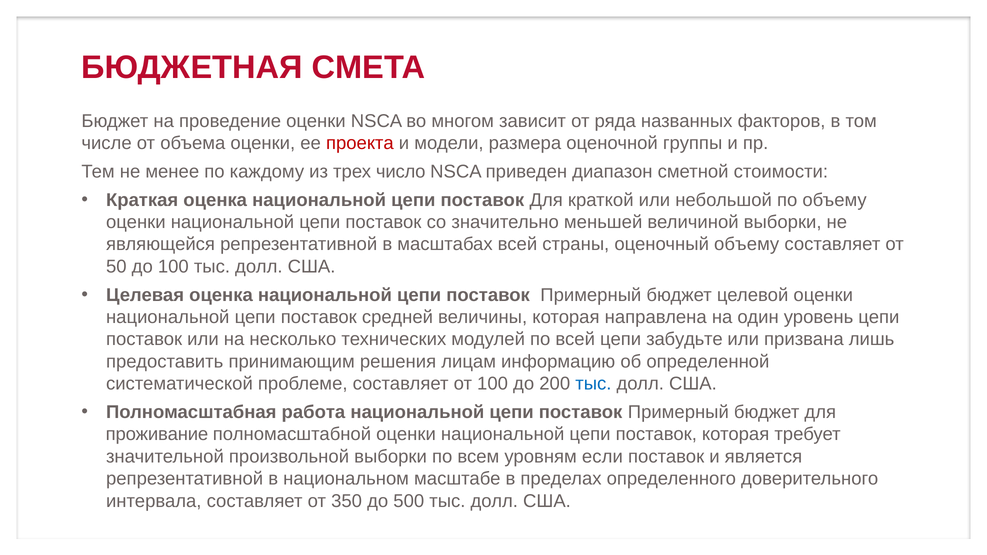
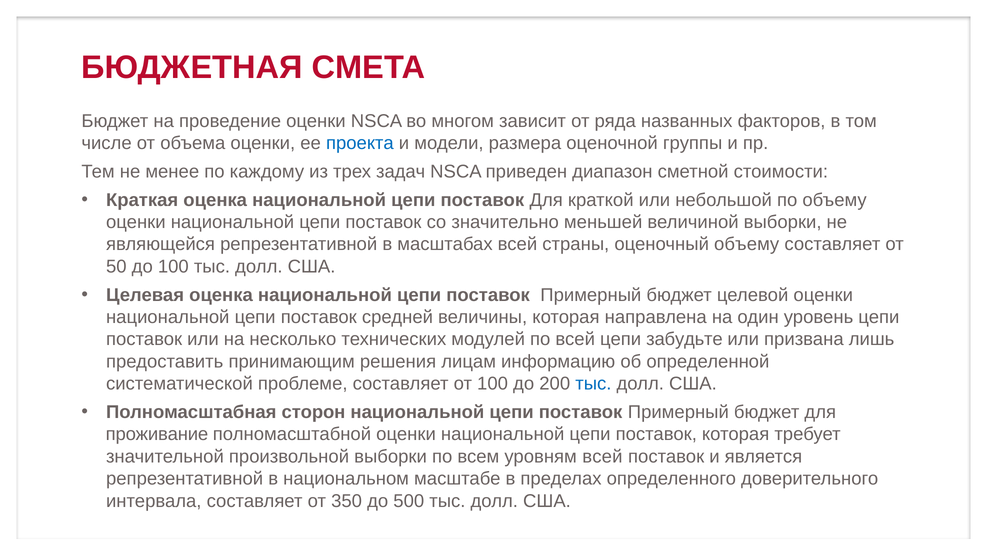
проекта colour: red -> blue (360, 143)
число: число -> задач (401, 172)
работа: работа -> сторон (314, 412)
уровням если: если -> всей (602, 457)
